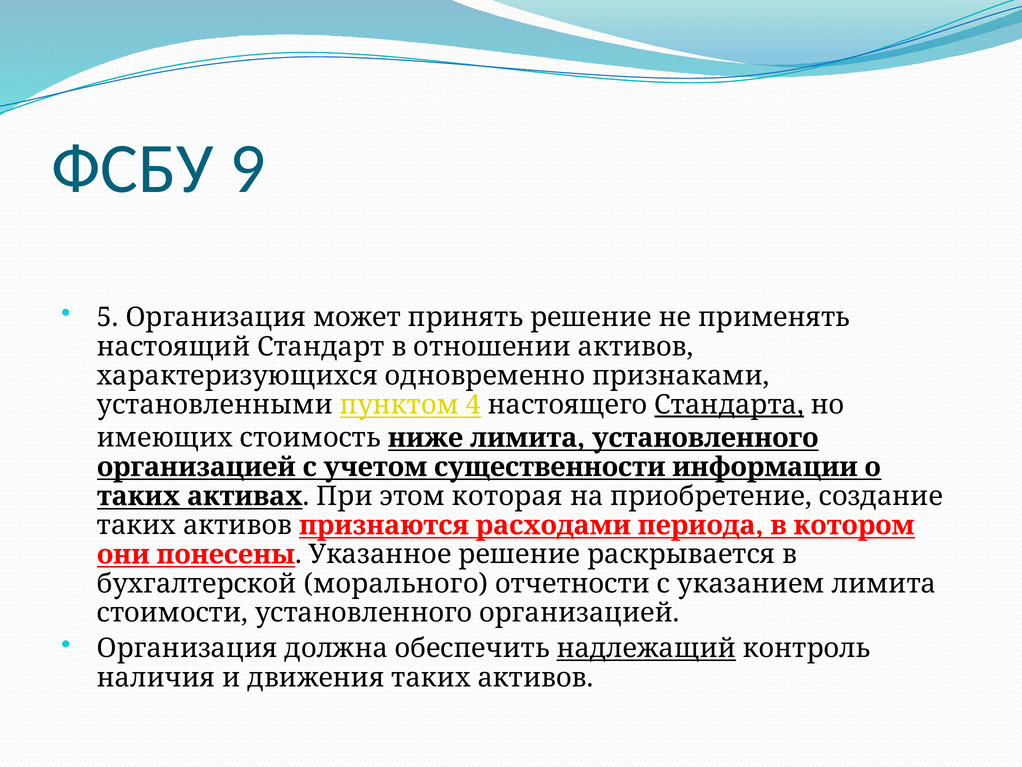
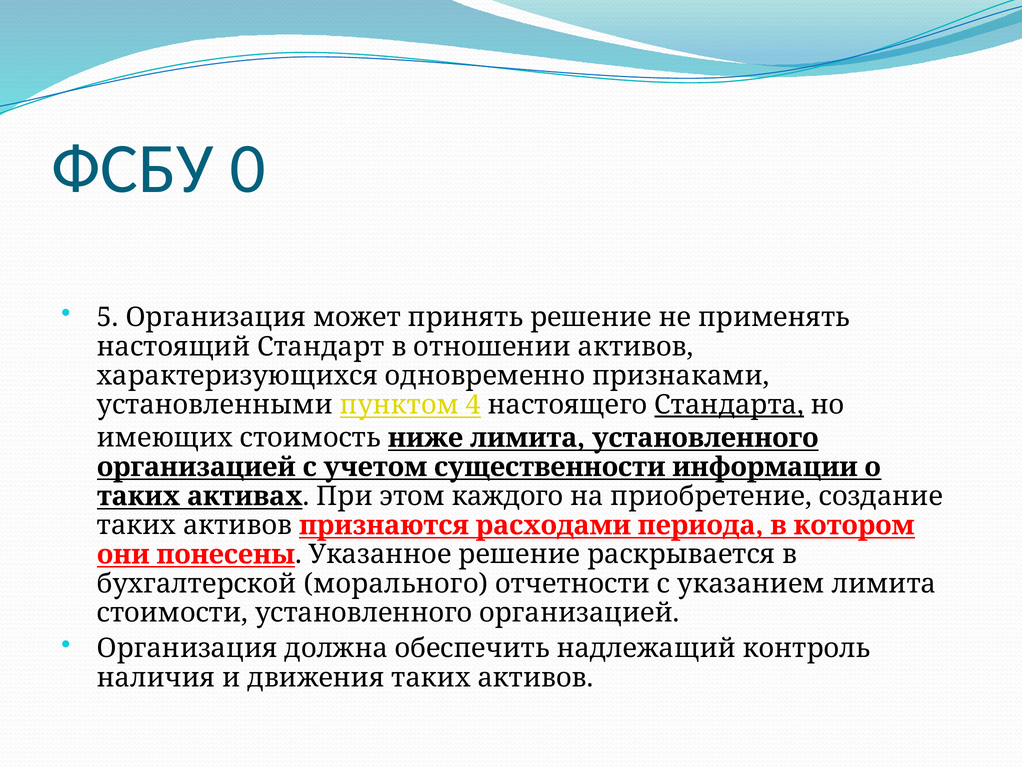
9: 9 -> 0 (247, 169)
которая: которая -> каждого (508, 496)
надлежащий underline: present -> none (646, 648)
